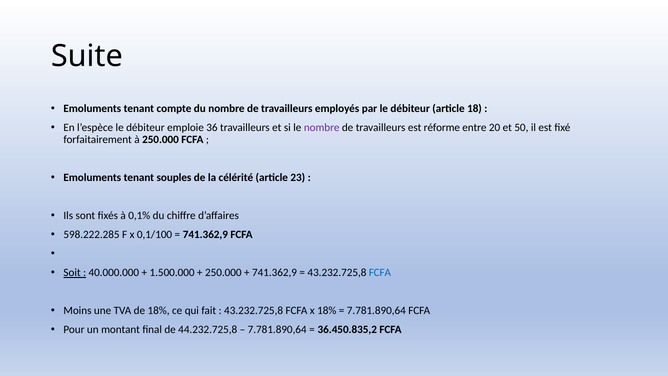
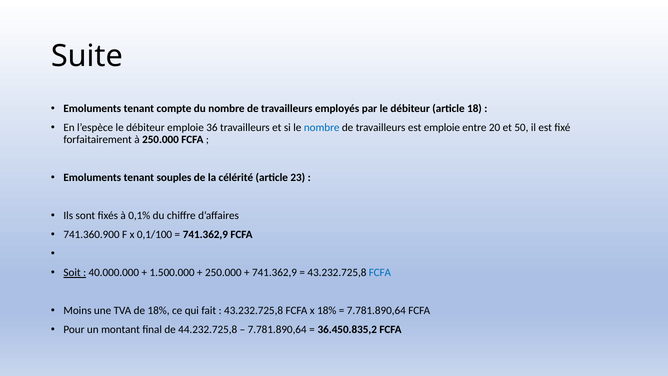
nombre colour: purple -> blue (322, 127)
est réforme: réforme -> emploie (442, 127)
598.222.285: 598.222.285 -> 741.360.900 (92, 234)
